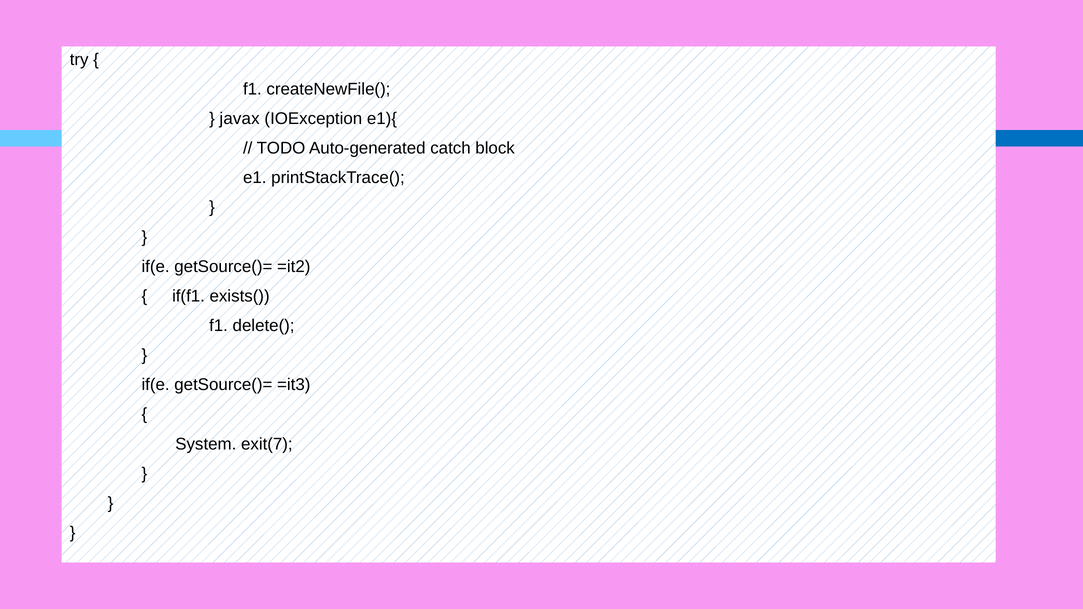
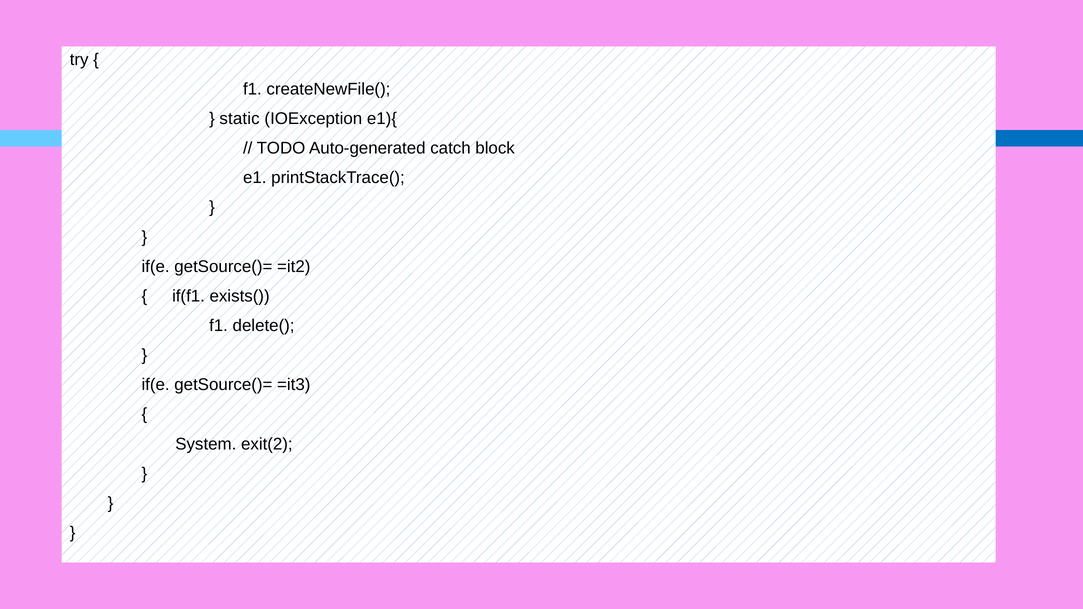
javax: javax -> static (240, 119)
exit(7: exit(7 -> exit(2 (267, 444)
